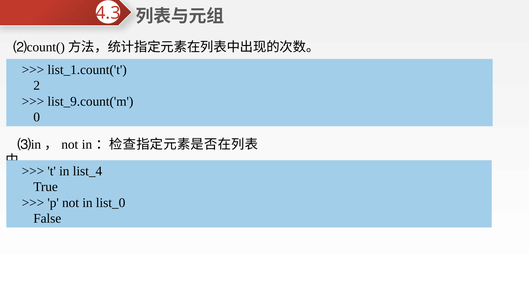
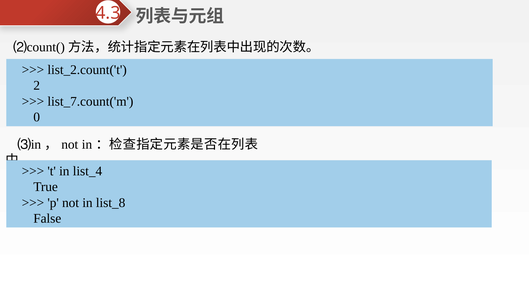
list_1.count('t: list_1.count('t -> list_2.count('t (87, 70)
list_9.count('m: list_9.count('m -> list_7.count('m (90, 102)
list_0: list_0 -> list_8 (111, 203)
